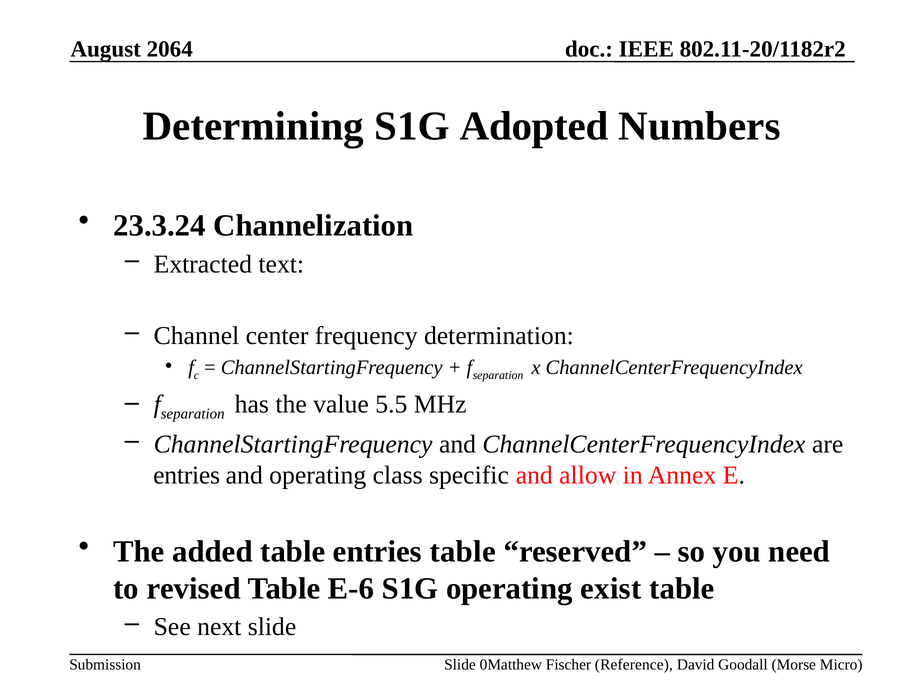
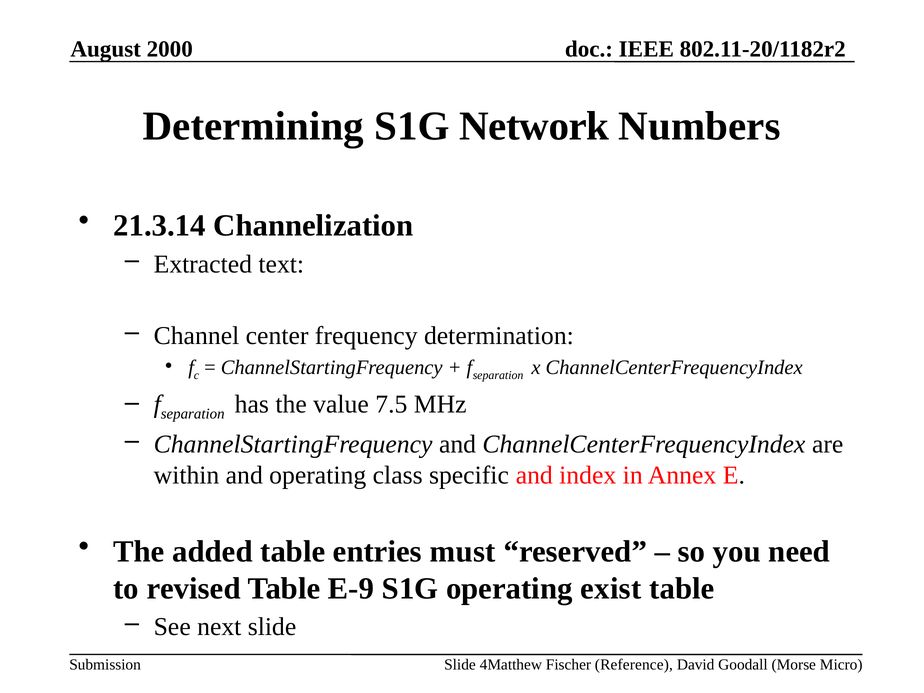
2064: 2064 -> 2000 (170, 49)
Adopted: Adopted -> Network (534, 126)
23.3.24: 23.3.24 -> 21.3.14 (159, 225)
5.5: 5.5 -> 7.5 (391, 404)
entries: entries -> within (187, 475)
allow: allow -> index (588, 475)
entries table: table -> must (463, 551)
E-6: E-6 -> E-9 (351, 588)
0: 0 -> 4 (484, 665)
